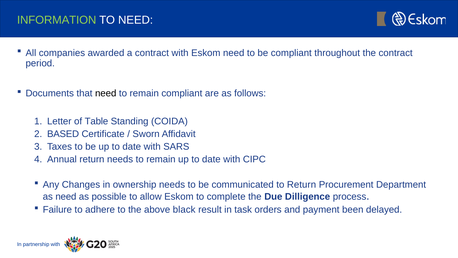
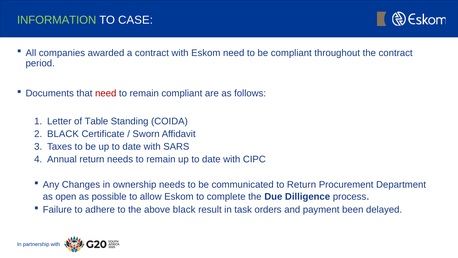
TO NEED: NEED -> CASE (136, 20)
need colour: black -> red (106, 93)
BASED: BASED -> BLACK (63, 134)
as need: need -> open (66, 196)
